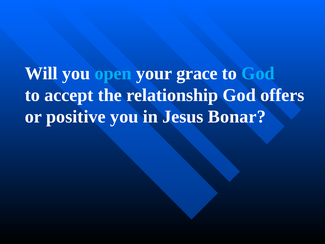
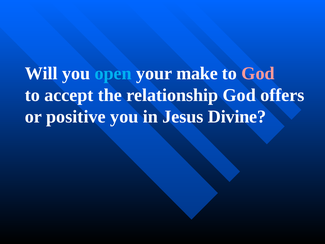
grace: grace -> make (197, 73)
God colour: light blue -> pink (258, 73)
Bonar: Bonar -> Divine (237, 117)
